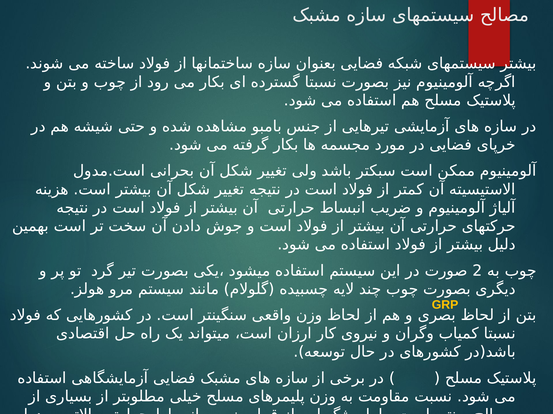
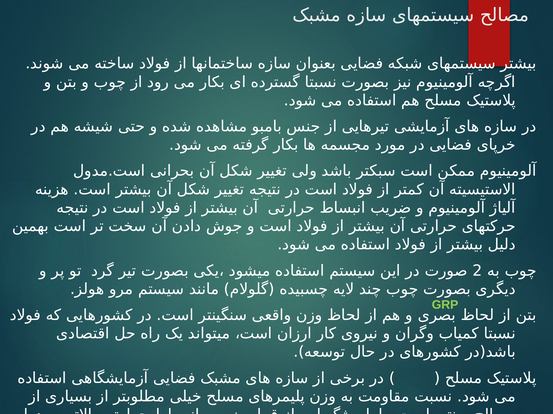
GRP colour: yellow -> light green (445, 305)
